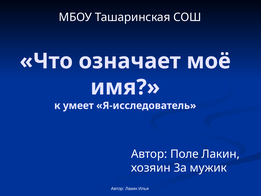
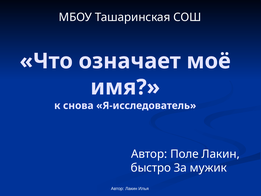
умеет: умеет -> снова (78, 105)
хозяин: хозяин -> быстро (151, 168)
